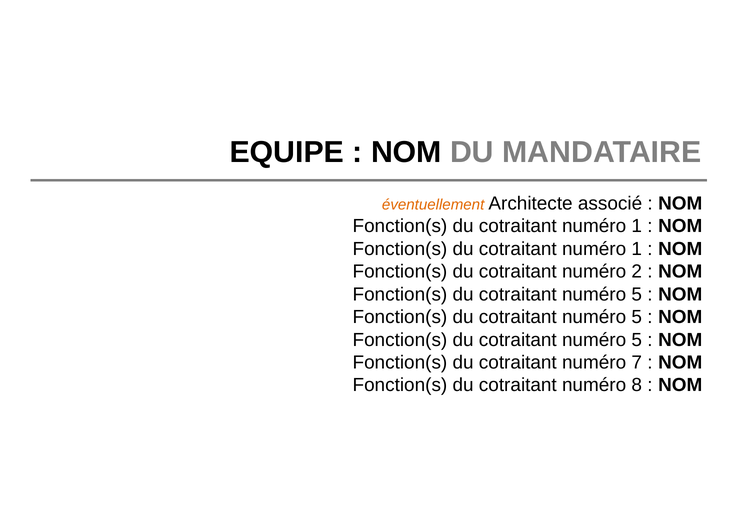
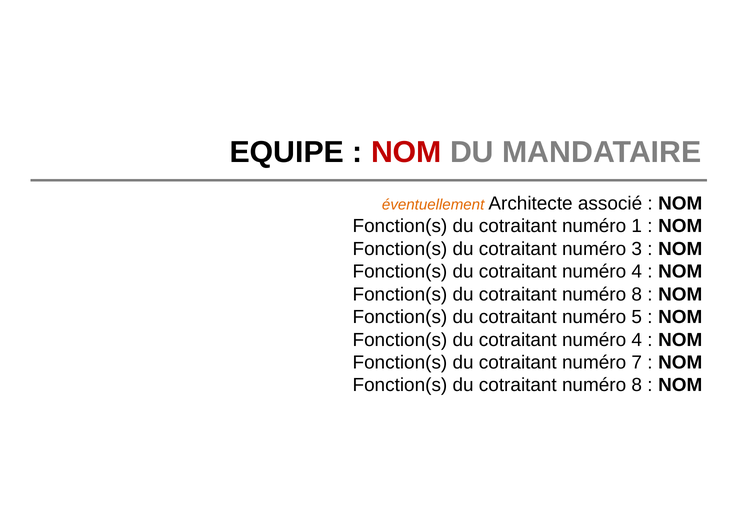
NOM colour: black -> red (406, 152)
1: 1 -> 3 (637, 249)
2: 2 -> 4 (637, 272)
5: 5 -> 8 (637, 294)
5: 5 -> 4 (637, 340)
